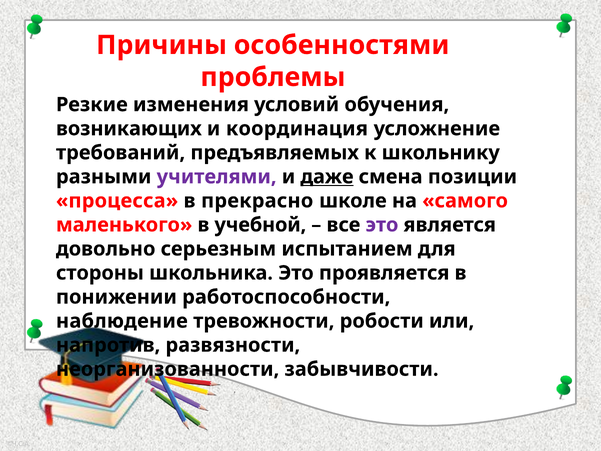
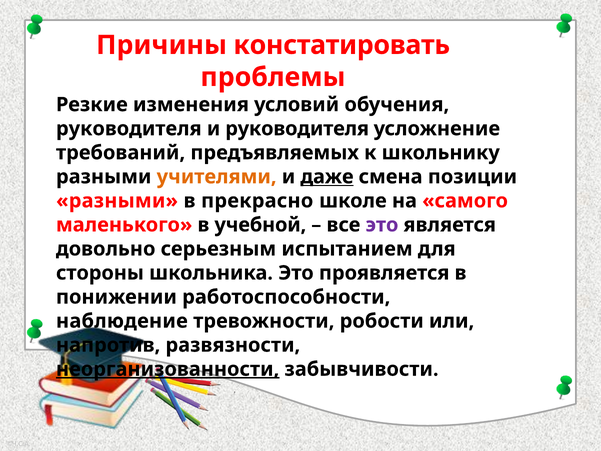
особенностями: особенностями -> констатировать (342, 45)
возникающих: возникающих -> руководителя (129, 129)
и координация: координация -> руководителя (297, 129)
учителями colour: purple -> orange (217, 177)
процесса: процесса -> разными (117, 201)
неорганизованности underline: none -> present (168, 369)
